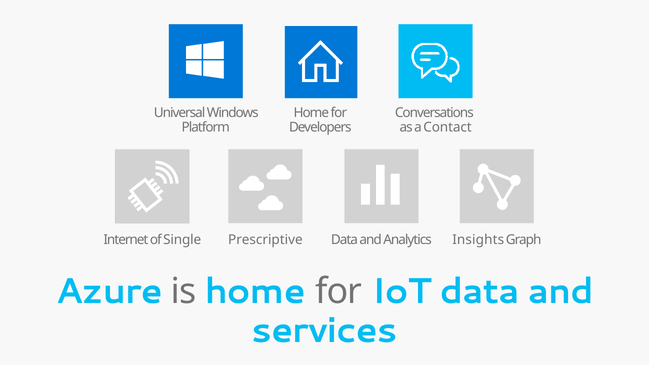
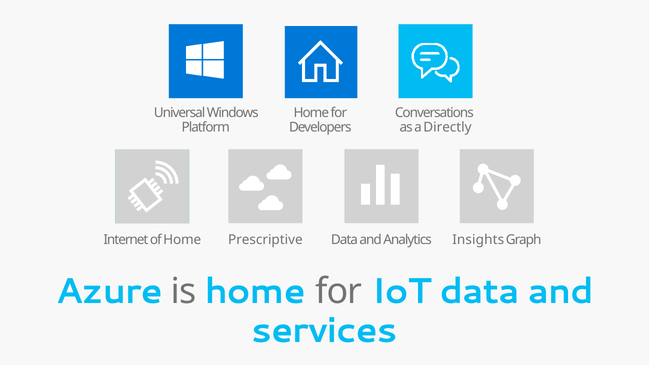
Contact: Contact -> Directly (447, 127)
of Single: Single -> Home (182, 240)
